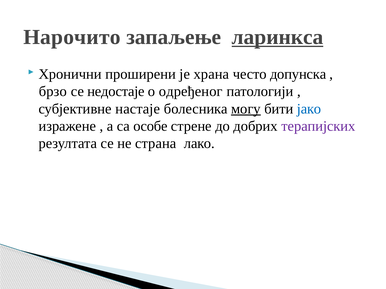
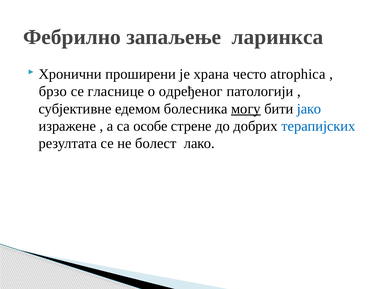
Нарочито: Нарочито -> Фебрилно (72, 37)
ларинкса underline: present -> none (278, 37)
допунска: допунска -> atrophica (298, 74)
недостаје: недостаје -> гласнице (116, 92)
настаје: настаје -> едемом (138, 109)
терапијских colour: purple -> blue (318, 126)
страна: страна -> болест (156, 144)
